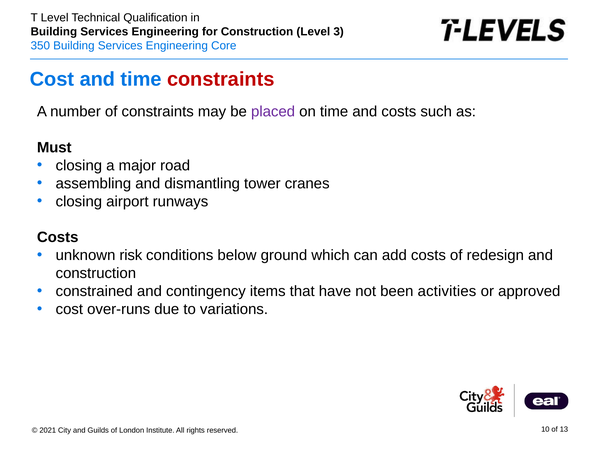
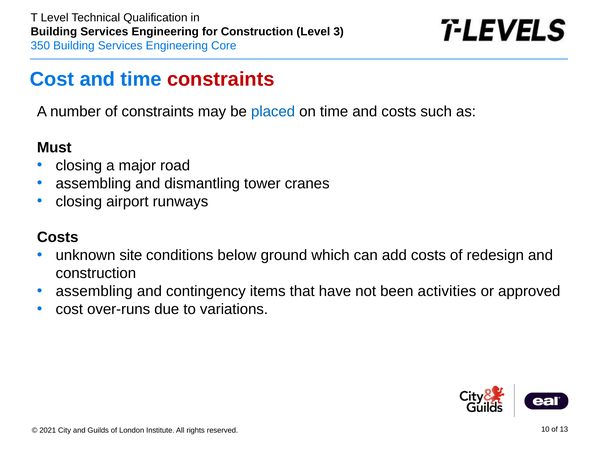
placed colour: purple -> blue (273, 112)
risk: risk -> site (131, 255)
constrained: constrained -> assembling (94, 291)
